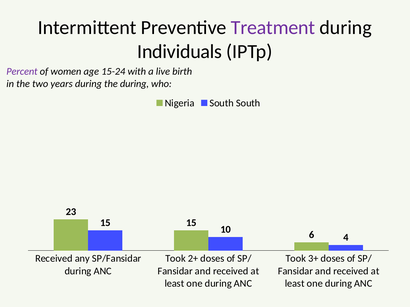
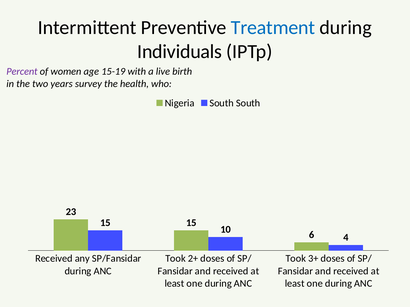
Treatment colour: purple -> blue (273, 28)
15-24: 15-24 -> 15-19 (113, 72)
years during: during -> survey (88, 84)
the during: during -> health (134, 84)
